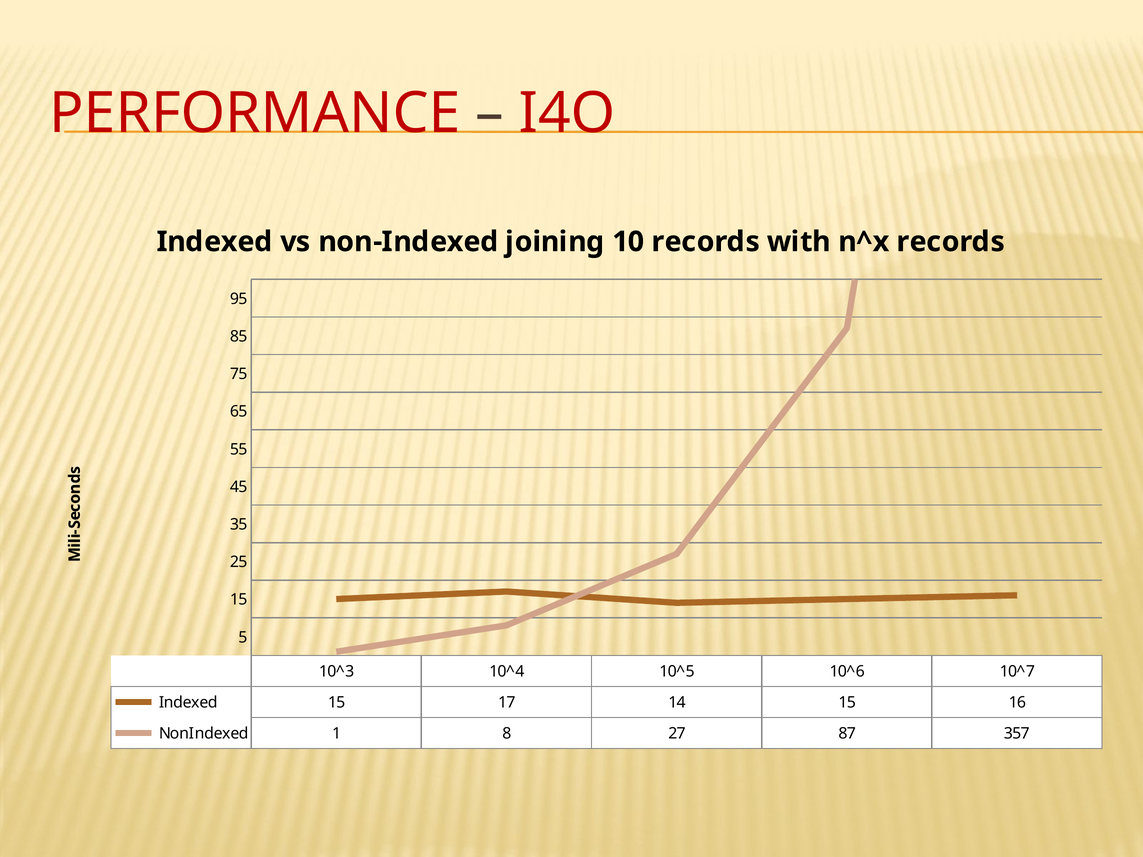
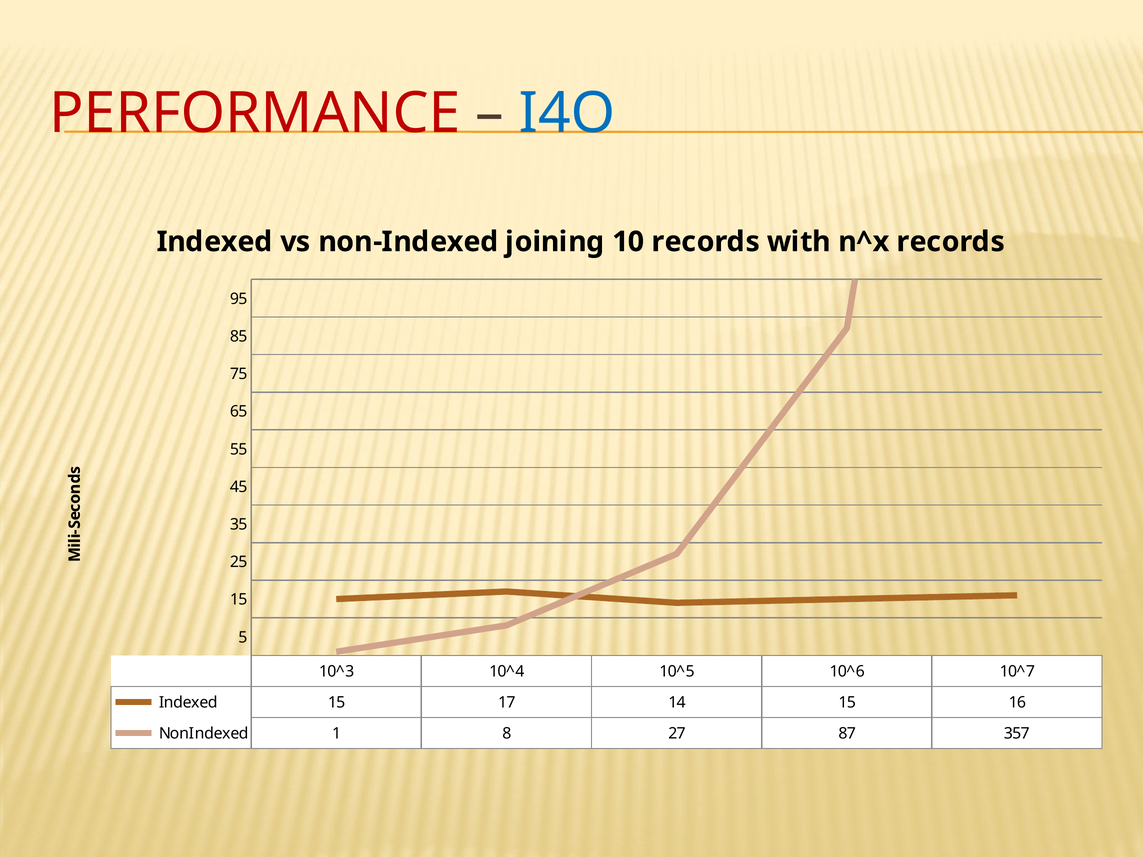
I4O colour: red -> blue (567, 113)
